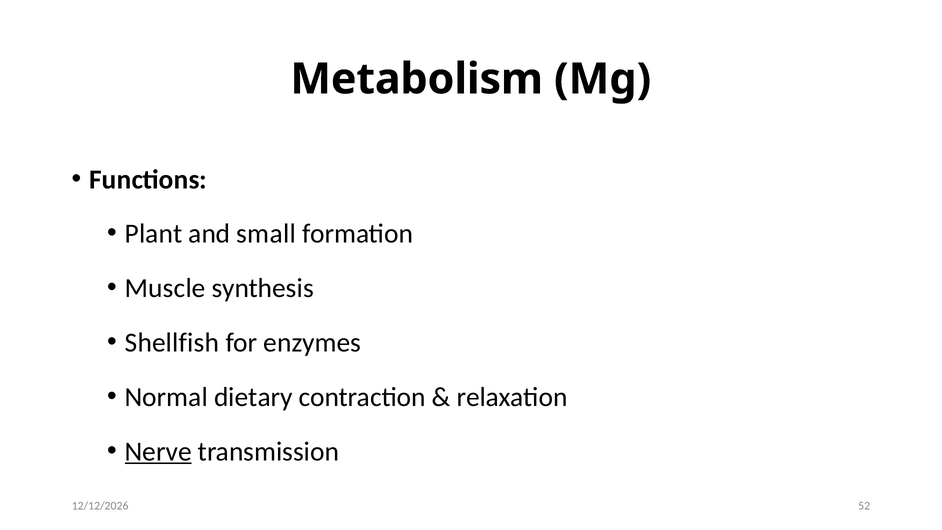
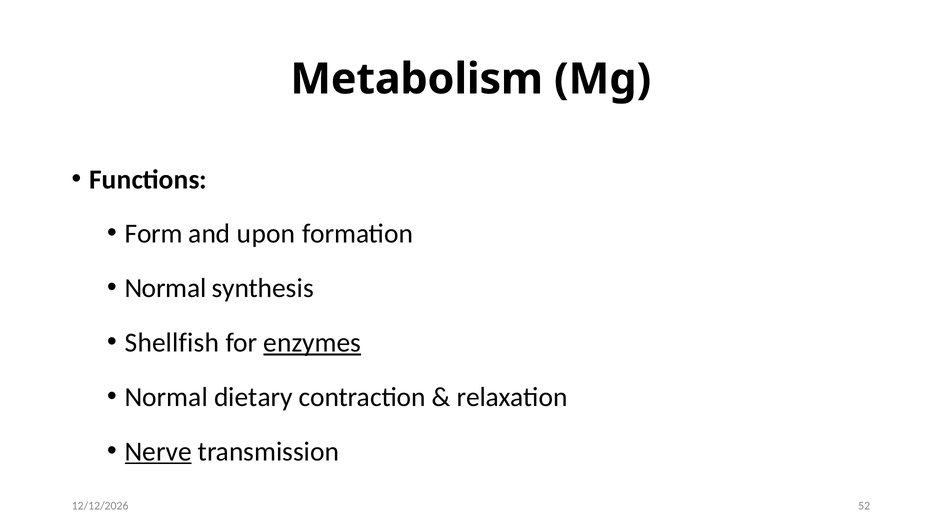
Plant: Plant -> Form (154, 234)
small: small -> upon (266, 234)
Muscle: Muscle -> Normal (165, 288)
enzymes underline: none -> present (312, 343)
